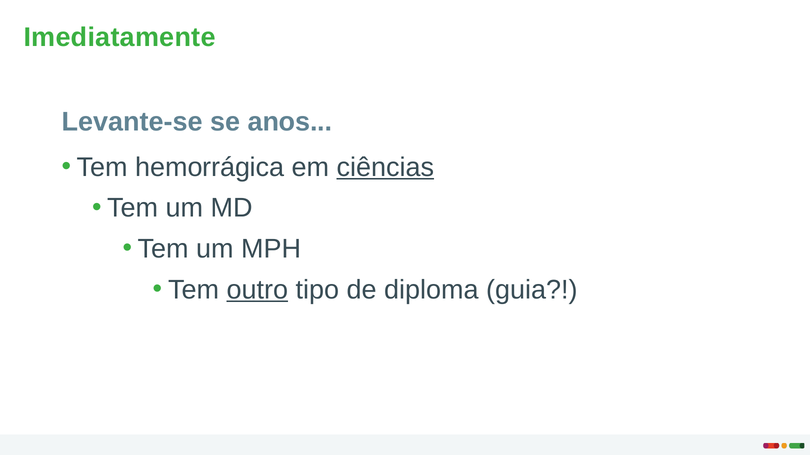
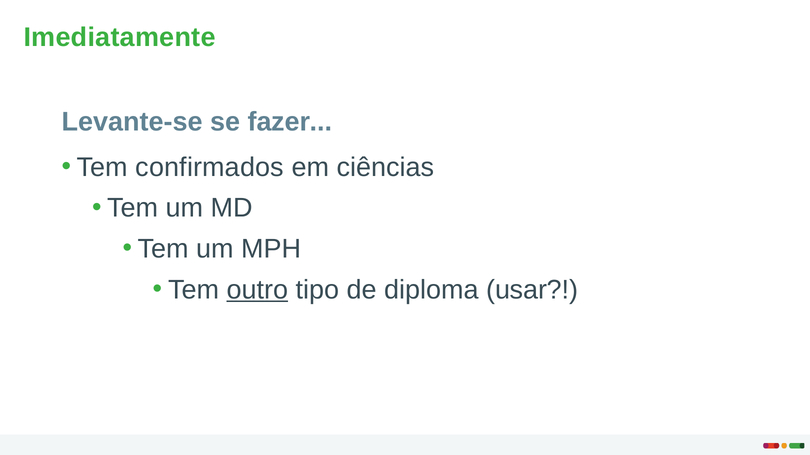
anos: anos -> fazer (290, 122)
hemorrágica: hemorrágica -> confirmados (210, 168)
ciências underline: present -> none (385, 168)
guia: guia -> usar (532, 290)
